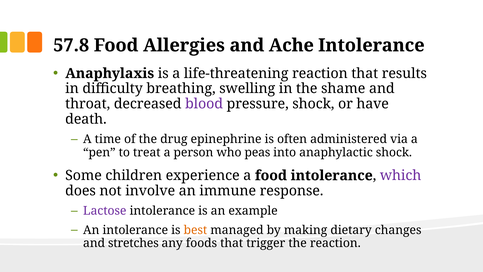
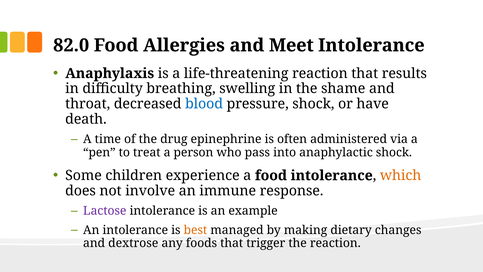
57.8: 57.8 -> 82.0 (71, 45)
Ache: Ache -> Meet (291, 45)
blood colour: purple -> blue (204, 104)
peas: peas -> pass (257, 152)
which colour: purple -> orange (401, 175)
stretches: stretches -> dextrose (133, 243)
